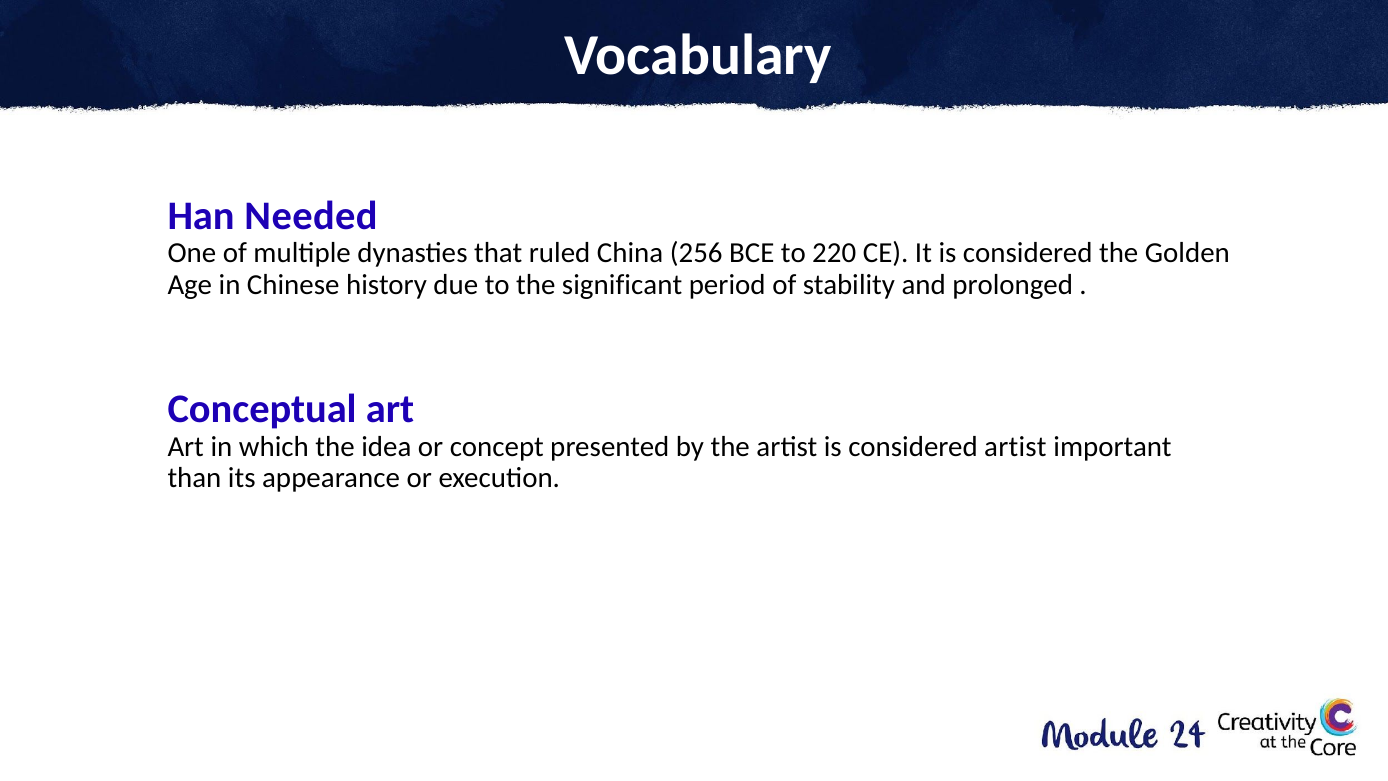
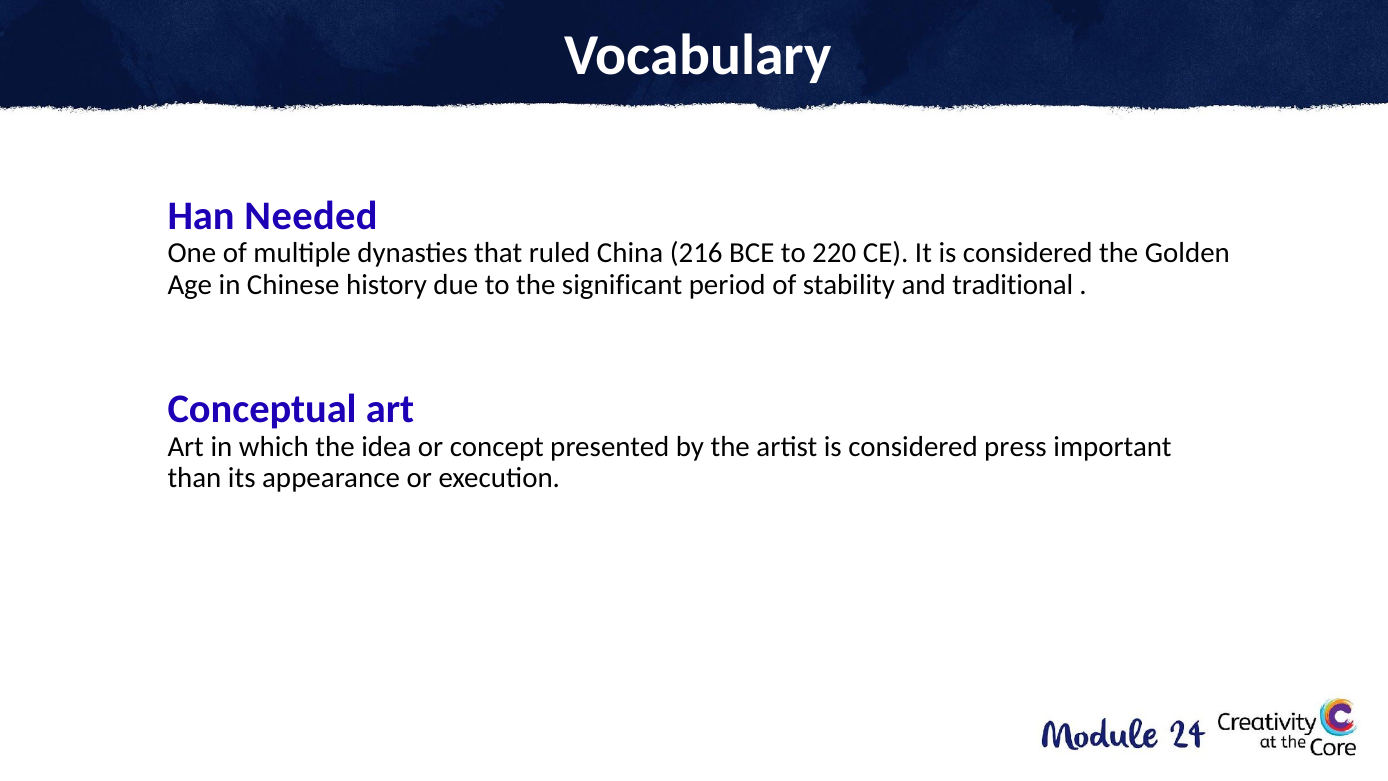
256: 256 -> 216 (696, 253)
prolonged: prolonged -> traditional (1013, 284)
considered artist: artist -> press (1016, 447)
